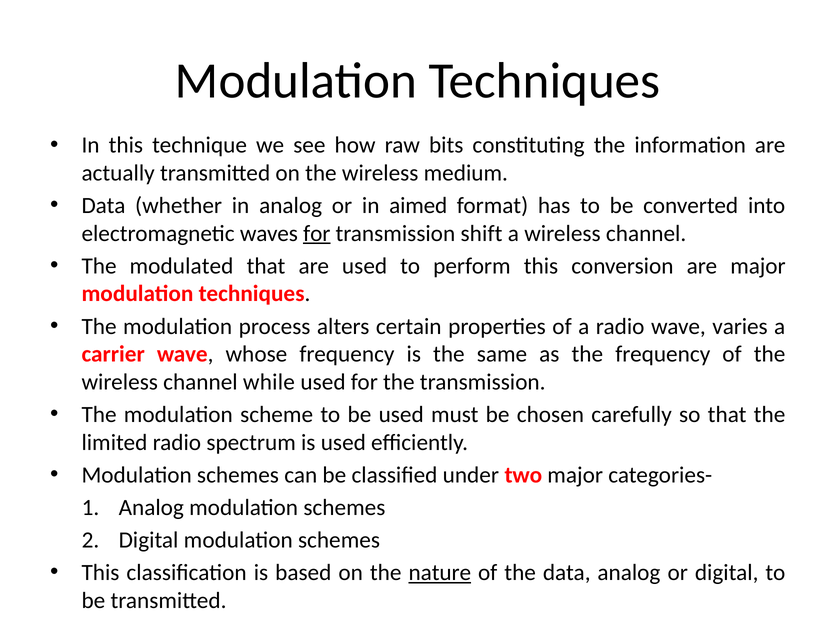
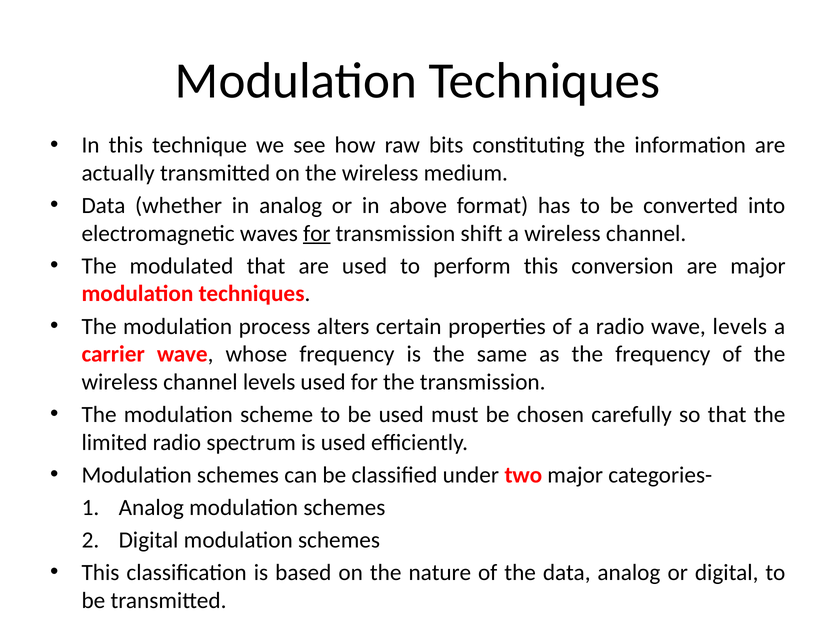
aimed: aimed -> above (418, 206)
wave varies: varies -> levels (740, 326)
channel while: while -> levels (269, 382)
nature underline: present -> none (440, 573)
